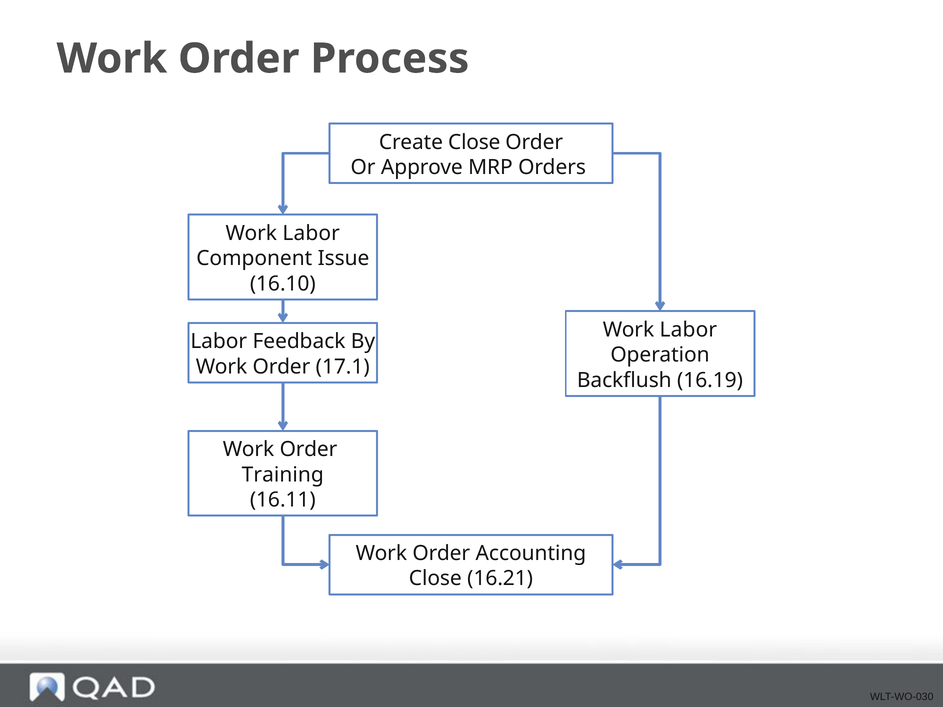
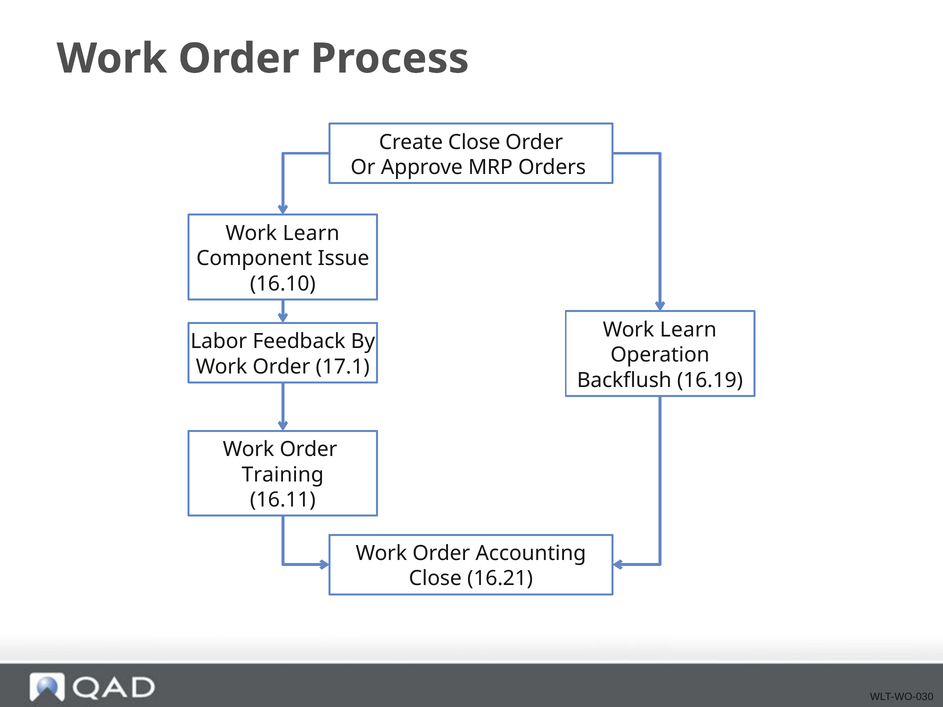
Labor: Labor -> Learn (311, 233)
Labor: Labor -> Learn (688, 330)
